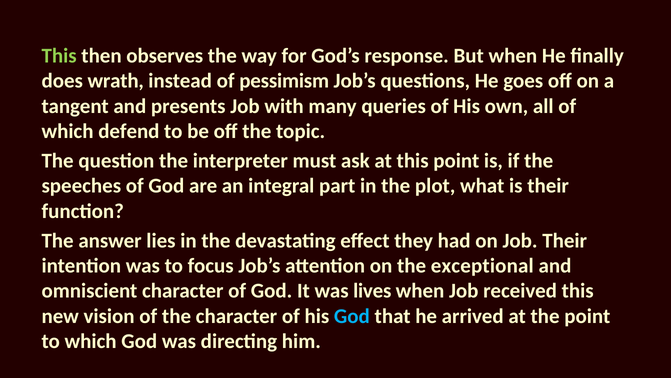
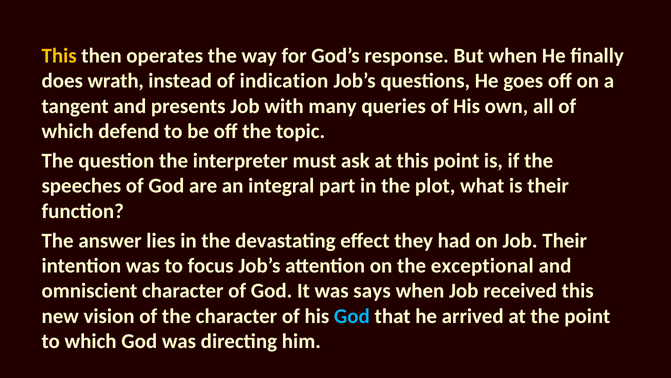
This colour: light green -> yellow (59, 56)
observes: observes -> operates (165, 56)
pessimism: pessimism -> indication (284, 81)
lives: lives -> says (372, 291)
